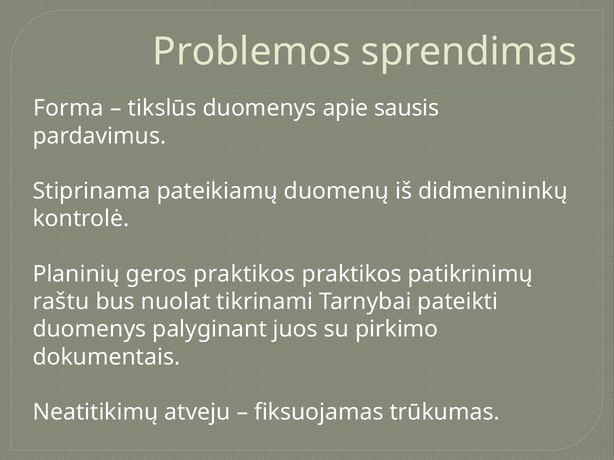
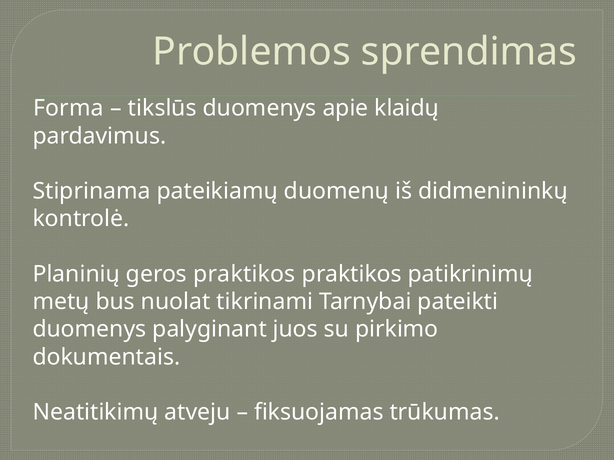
sausis: sausis -> klaidų (407, 108)
raštu: raštu -> metų (61, 302)
